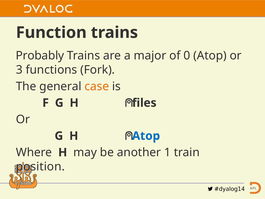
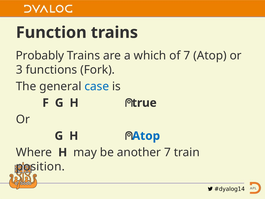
major: major -> which (150, 56)
of 0: 0 -> 7 (187, 56)
case colour: orange -> blue (97, 86)
files: files -> true (144, 103)
another 1: 1 -> 7 (167, 152)
